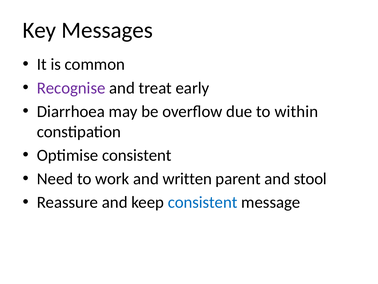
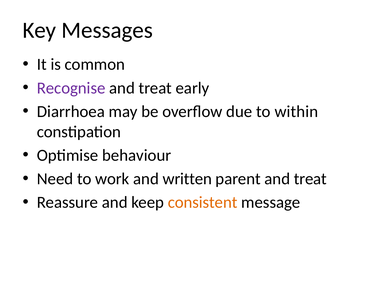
Optimise consistent: consistent -> behaviour (137, 155)
parent and stool: stool -> treat (310, 179)
consistent colour: blue -> orange (203, 202)
